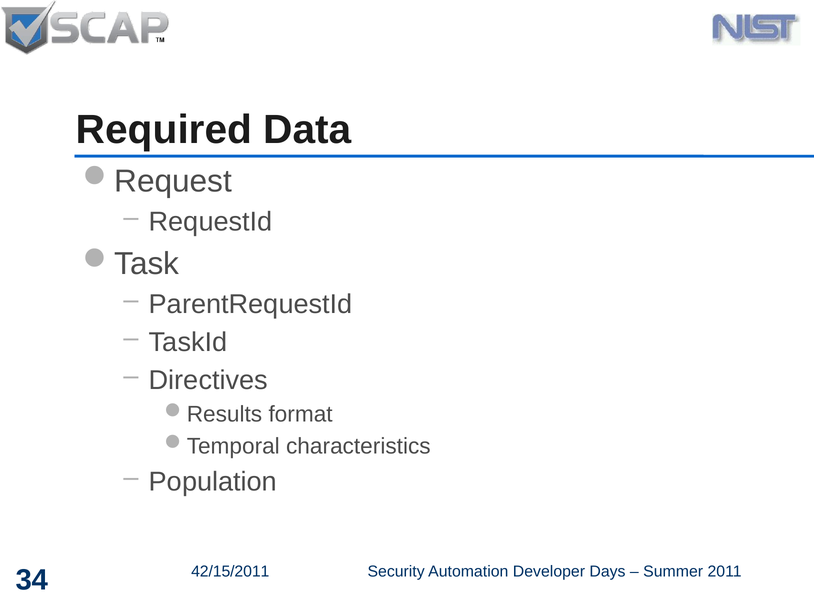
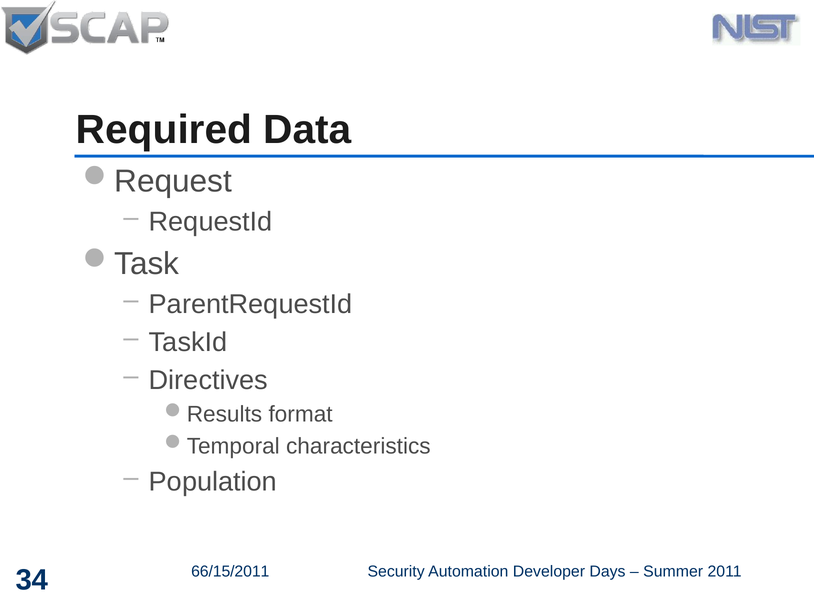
42/15/2011: 42/15/2011 -> 66/15/2011 (230, 571)
